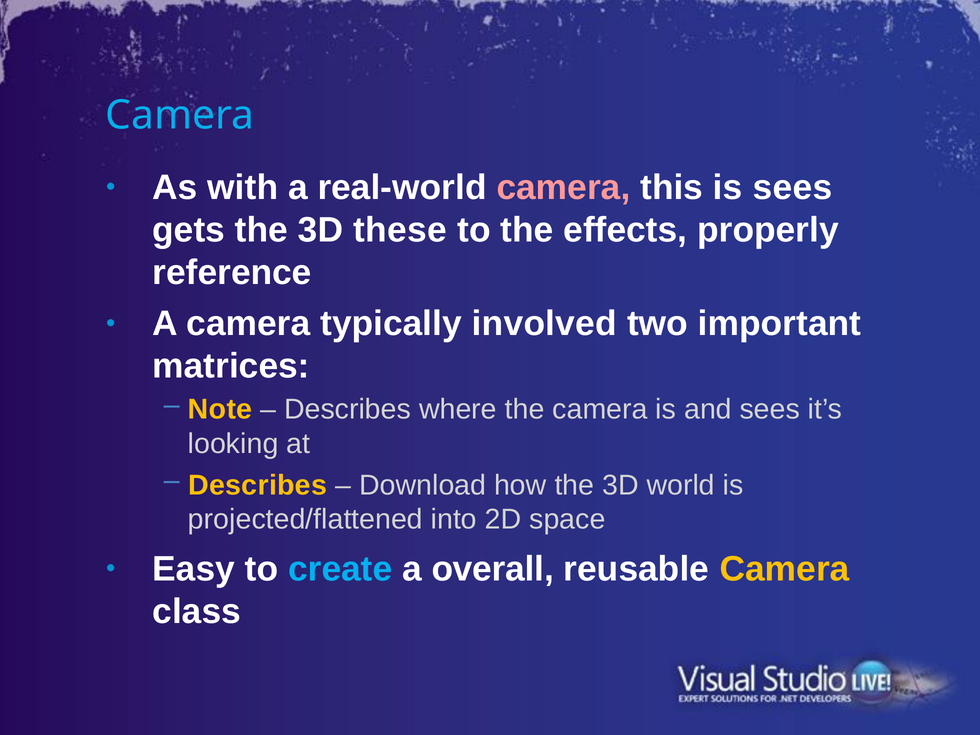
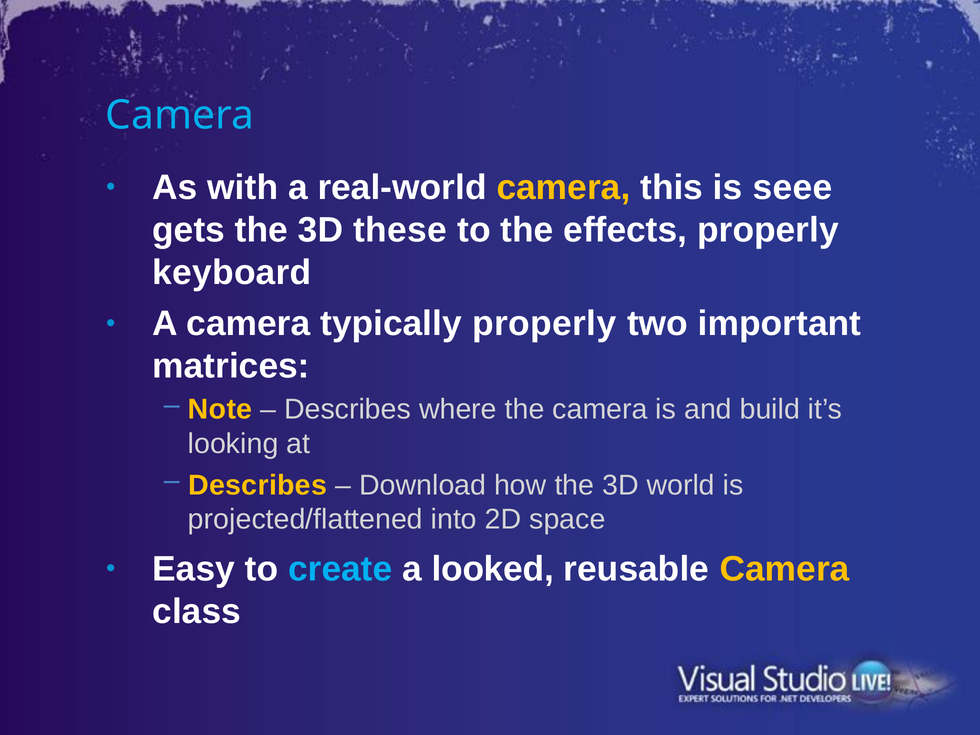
camera colour: pink -> yellow (563, 188)
is sees: sees -> seee (792, 188)
reference: reference -> keyboard (232, 272)
typically involved: involved -> properly (544, 324)
and sees: sees -> build (770, 409)
overall: overall -> looked (493, 569)
